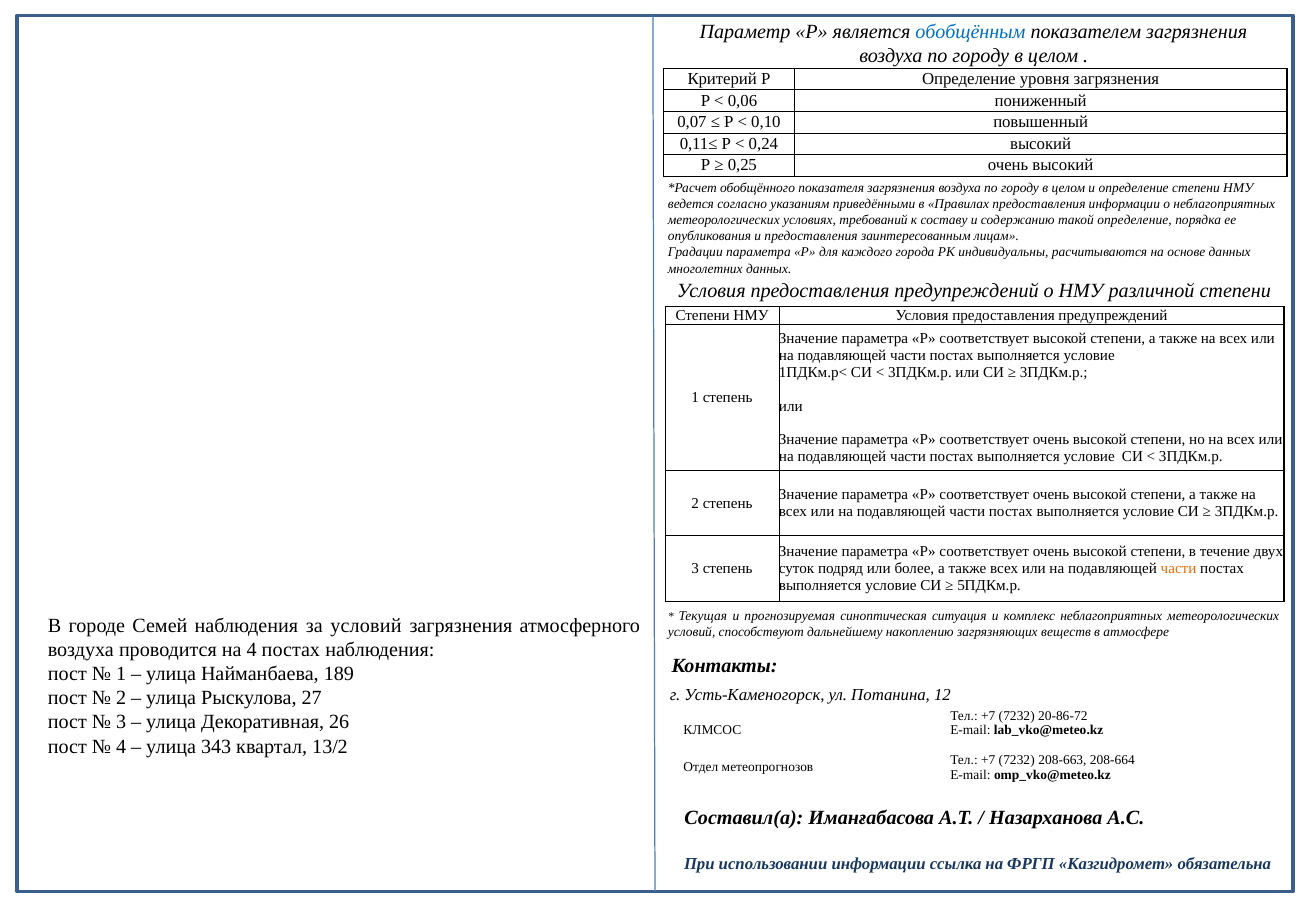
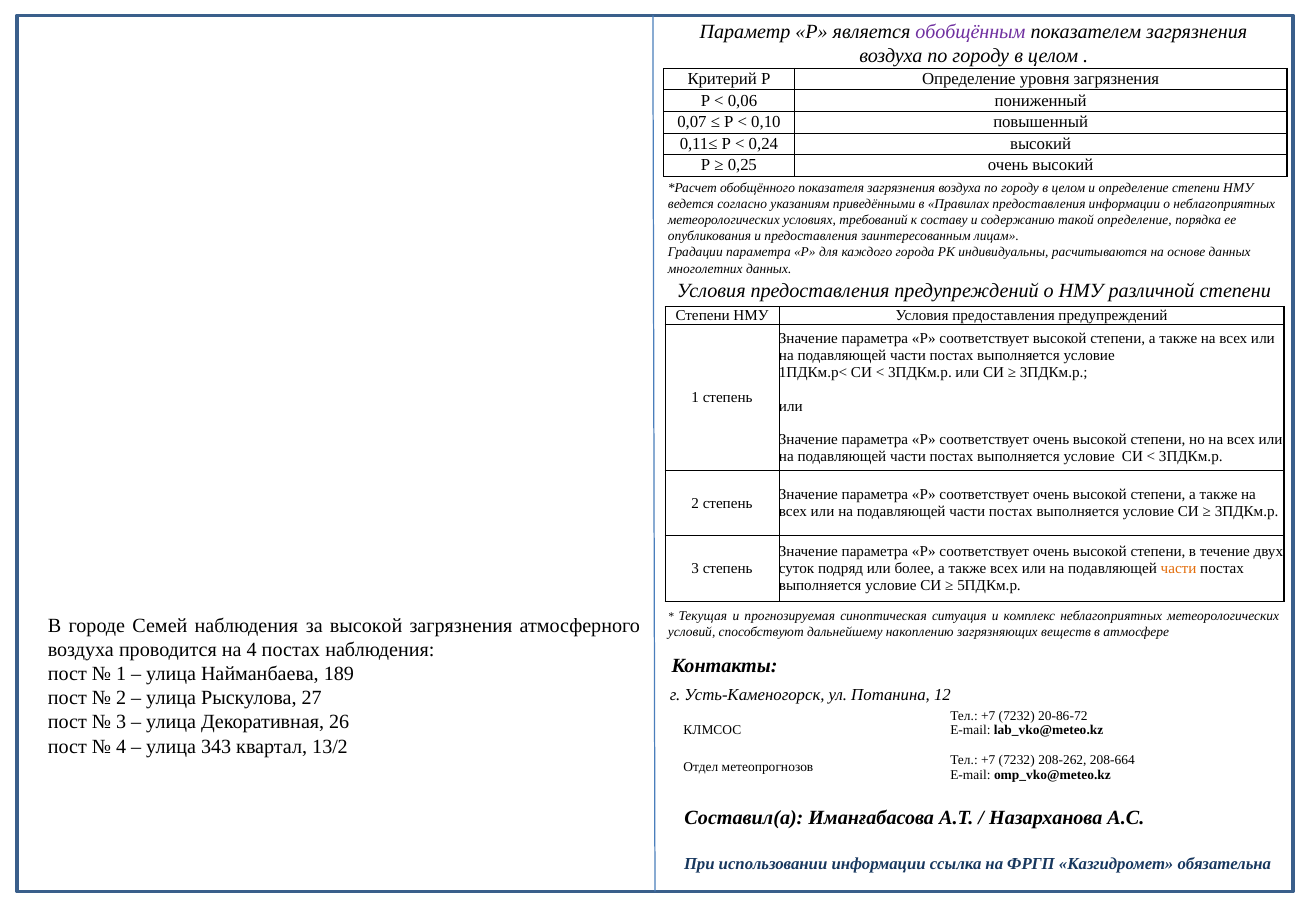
обобщённым colour: blue -> purple (971, 32)
за условий: условий -> высокой (366, 625)
208-663: 208-663 -> 208-262 (1062, 760)
